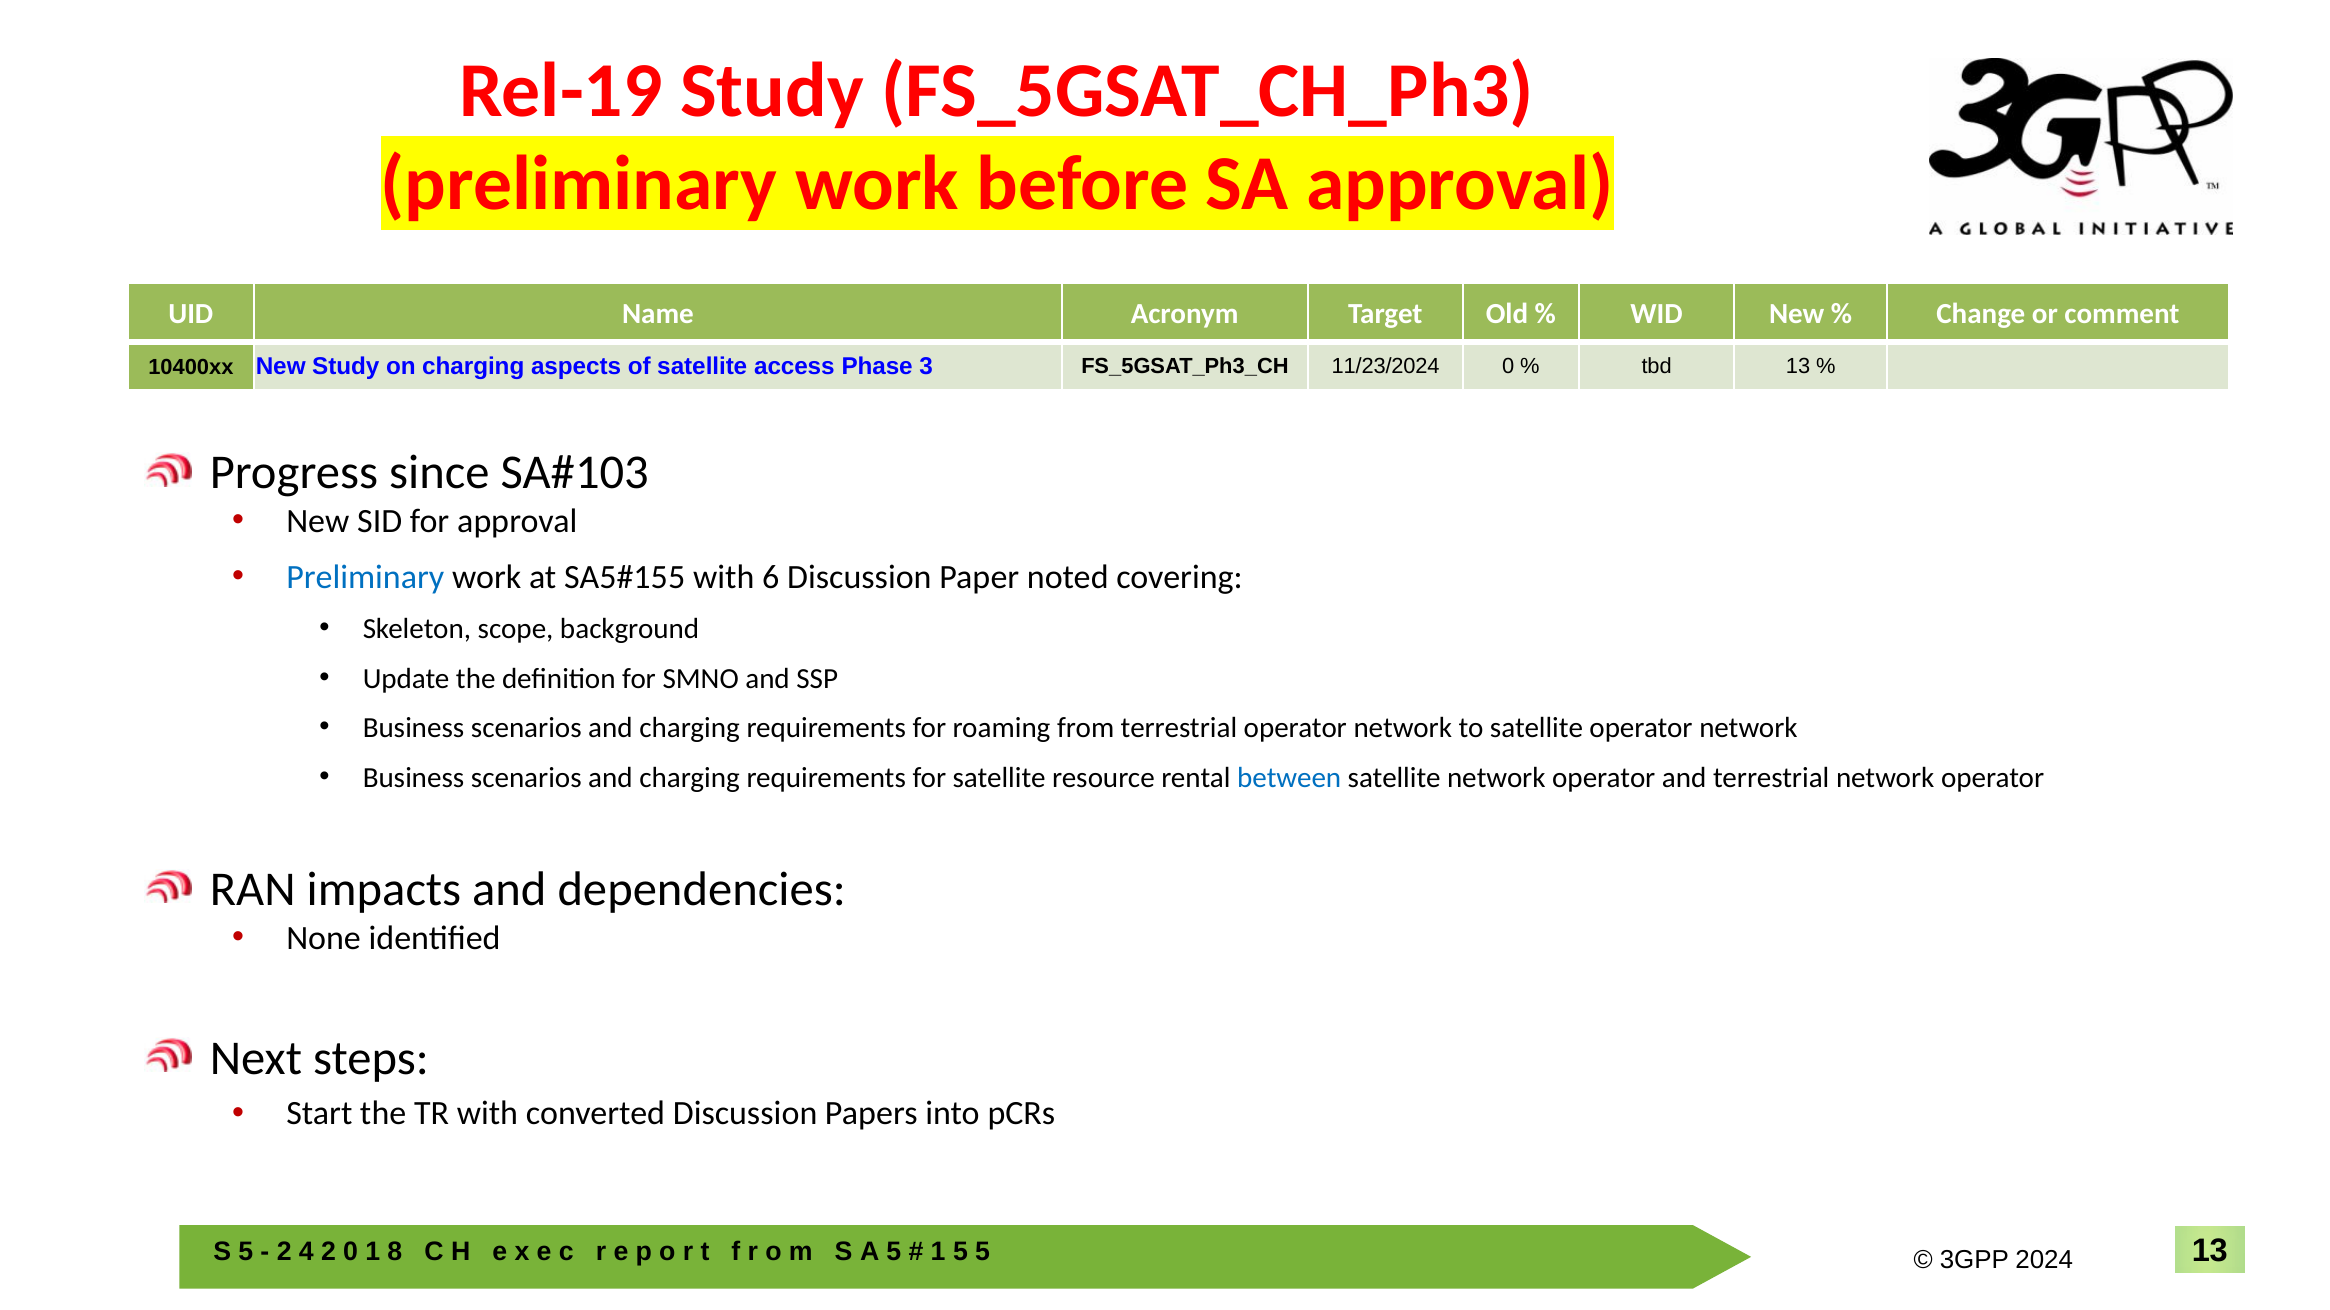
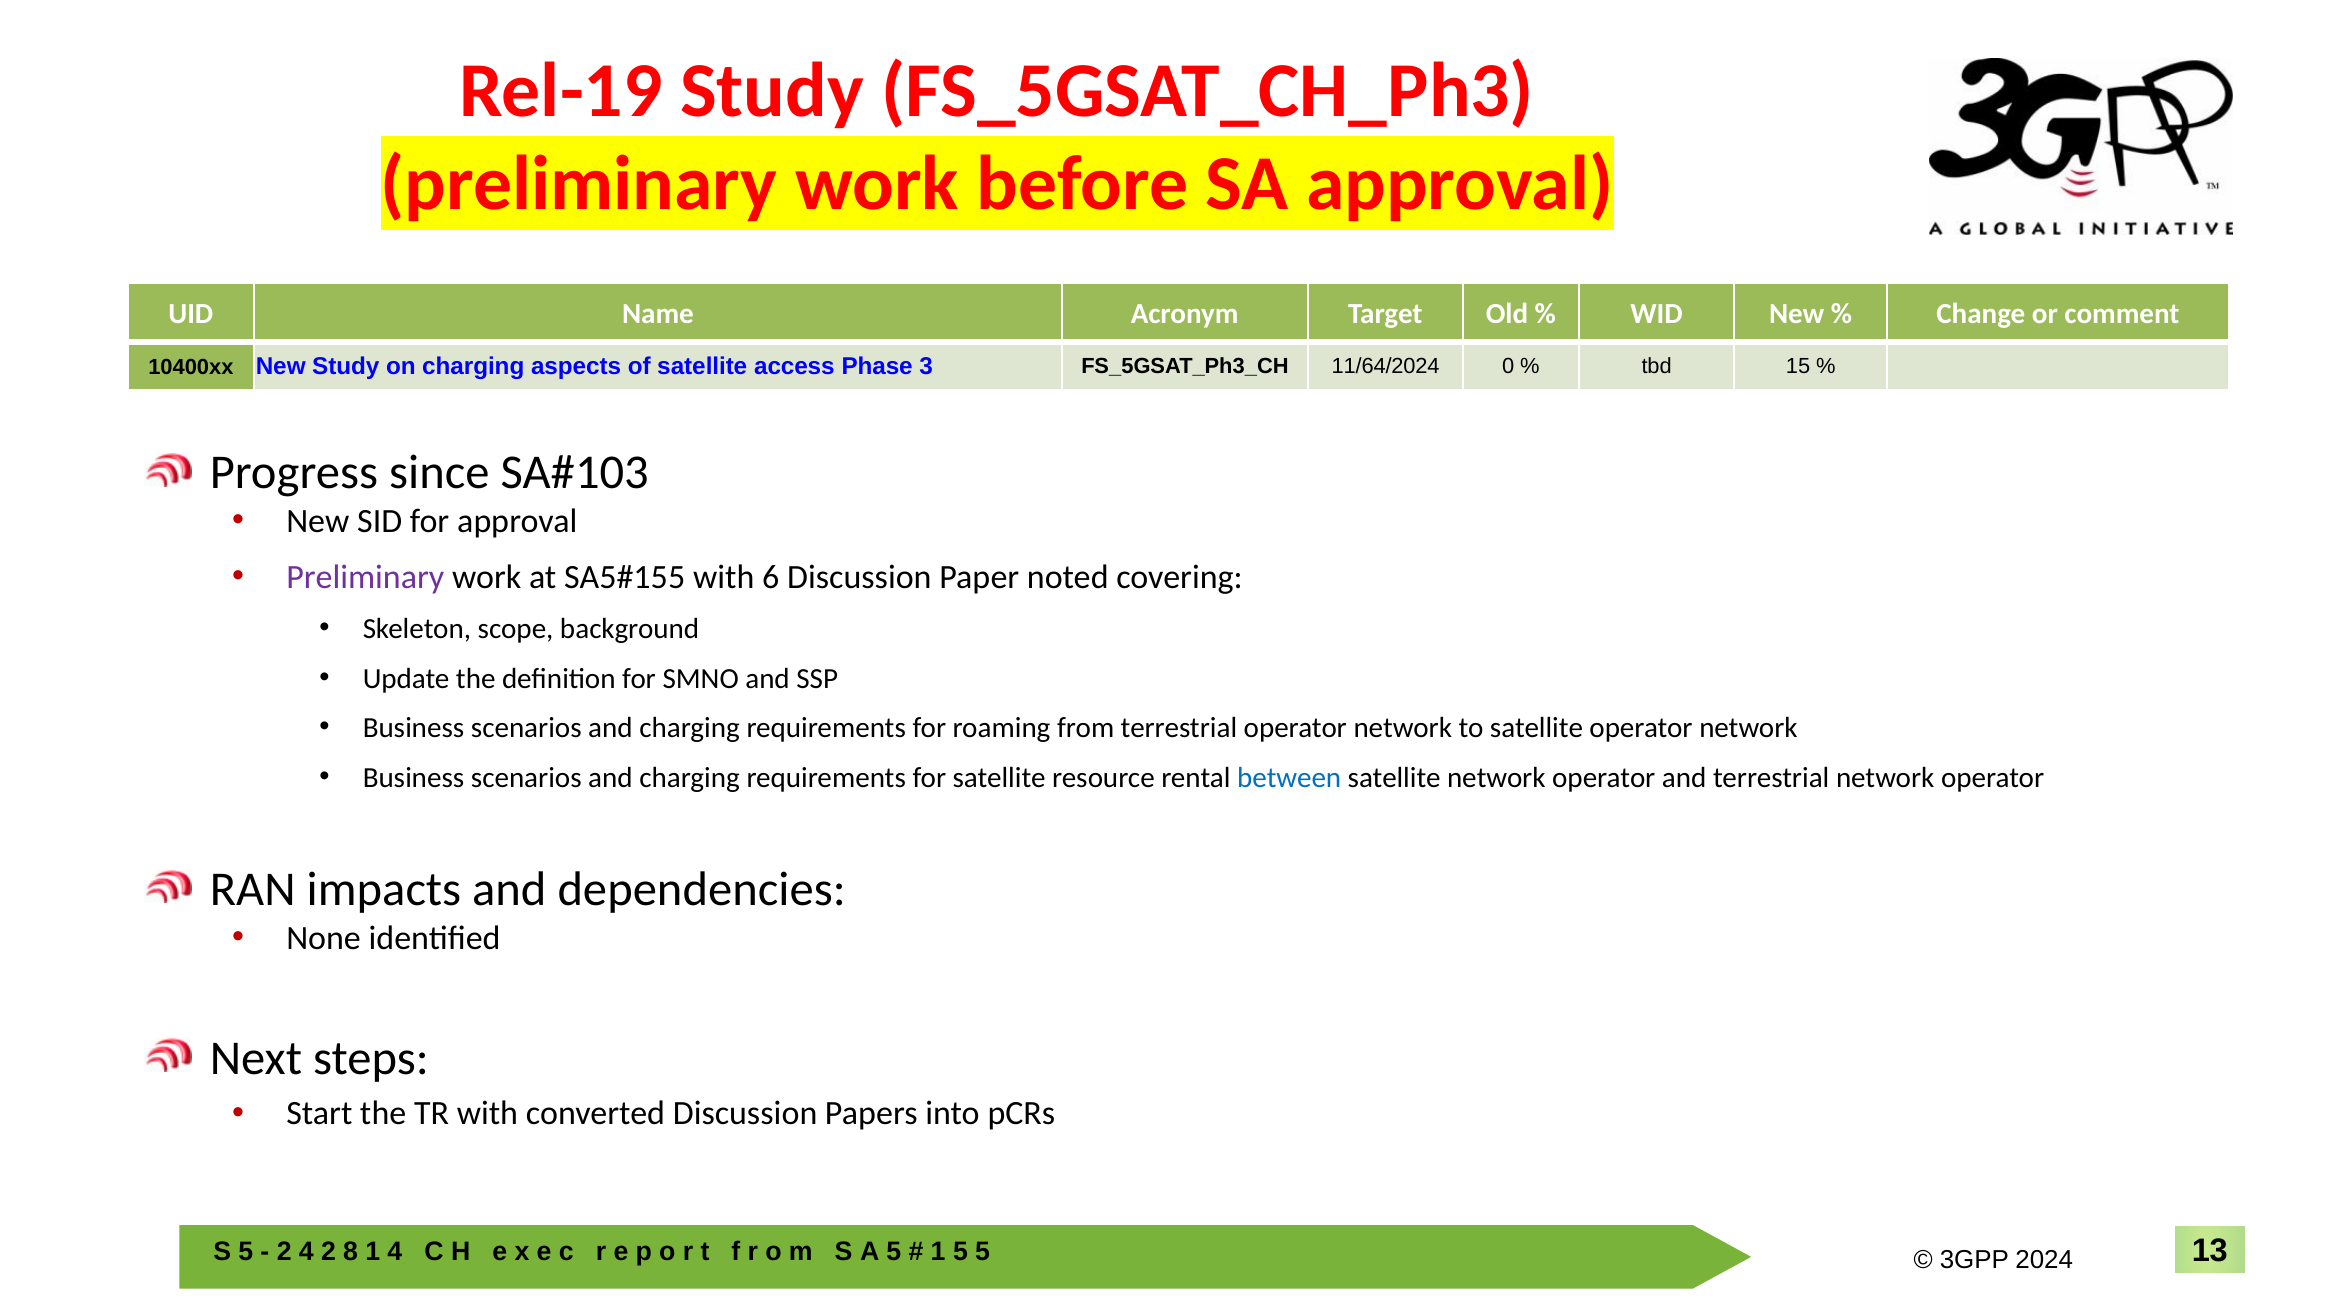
11/23/2024: 11/23/2024 -> 11/64/2024 (1386, 366)
tbd 13: 13 -> 15 (1798, 366)
Preliminary colour: blue -> purple (365, 577)
0: 0 -> 8 (351, 1252)
8: 8 -> 4 (395, 1252)
